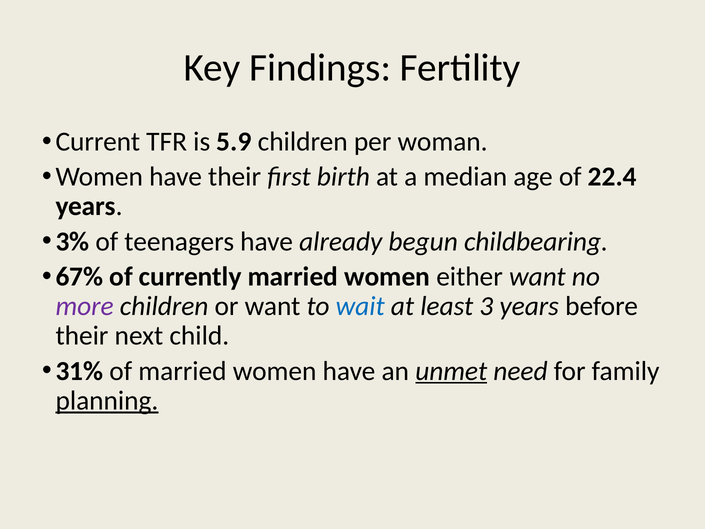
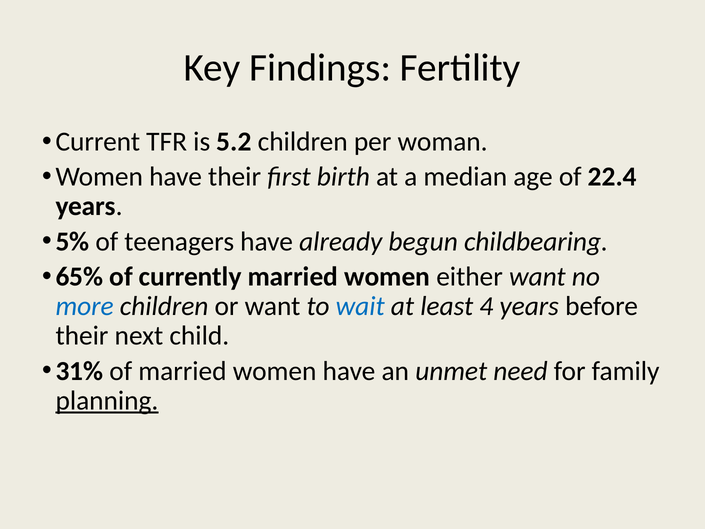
5.9: 5.9 -> 5.2 (234, 142)
3%: 3% -> 5% (72, 241)
67%: 67% -> 65% (79, 277)
more colour: purple -> blue (85, 306)
3: 3 -> 4 (486, 306)
unmet underline: present -> none (451, 371)
